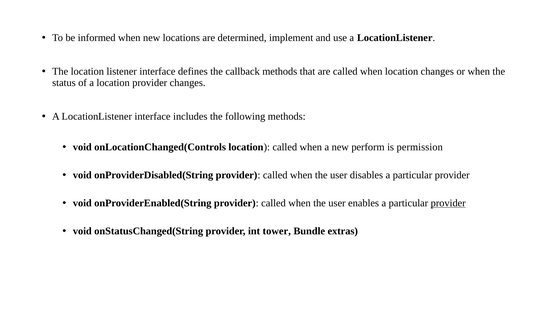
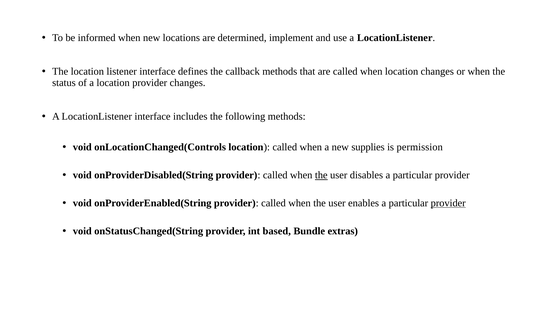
perform: perform -> supplies (368, 147)
the underline: none -> present (321, 175)
tower: tower -> based (277, 231)
